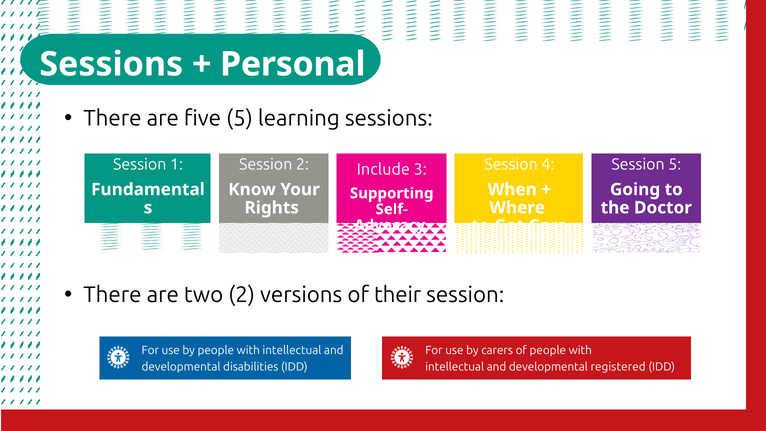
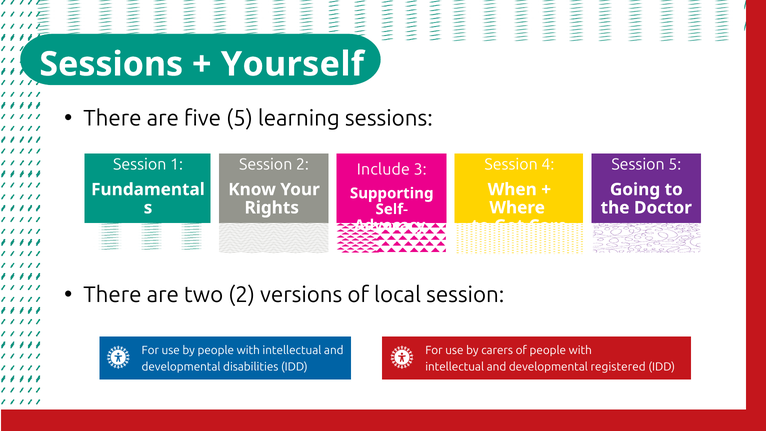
Personal: Personal -> Yourself (292, 64)
their: their -> local (398, 295)
